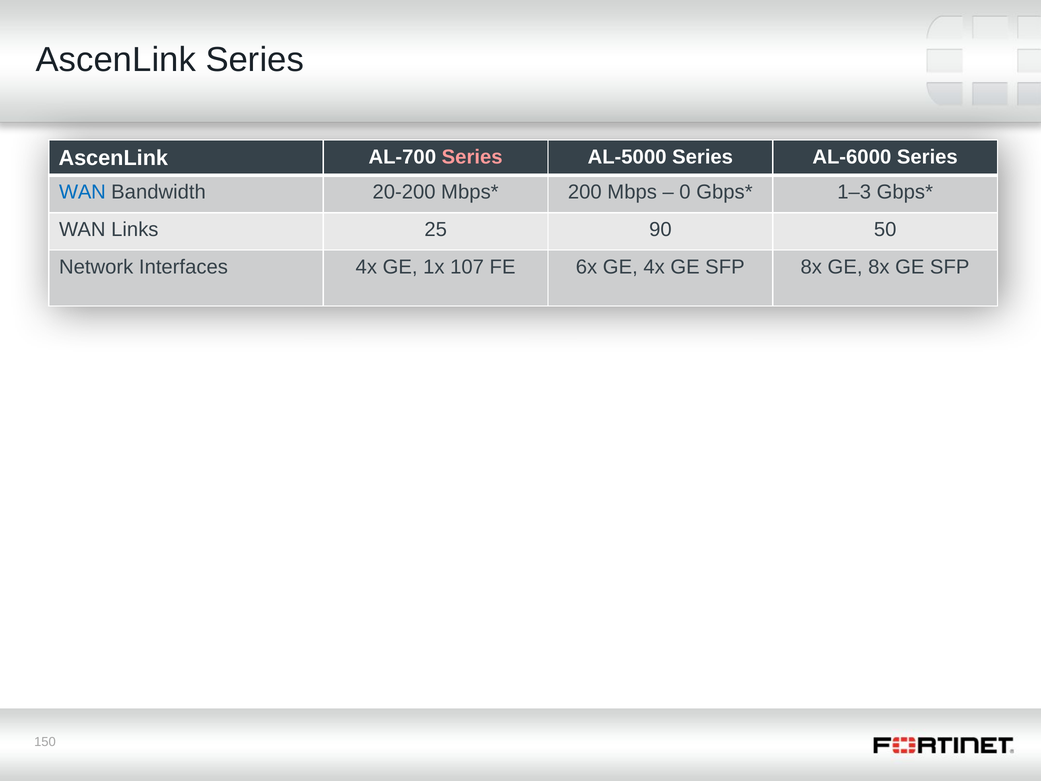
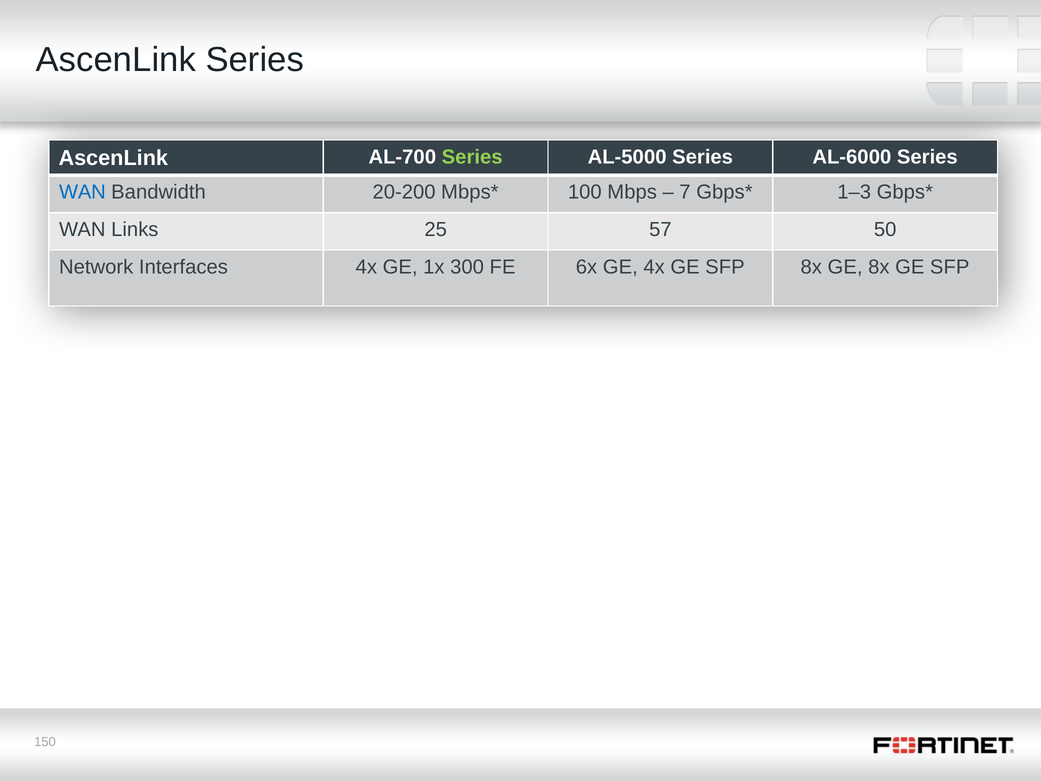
Series colour: pink -> light green (472, 157)
200: 200 -> 100 (585, 192)
0: 0 -> 7 (685, 192)
90: 90 -> 57 (660, 230)
107: 107 -> 300 (467, 267)
